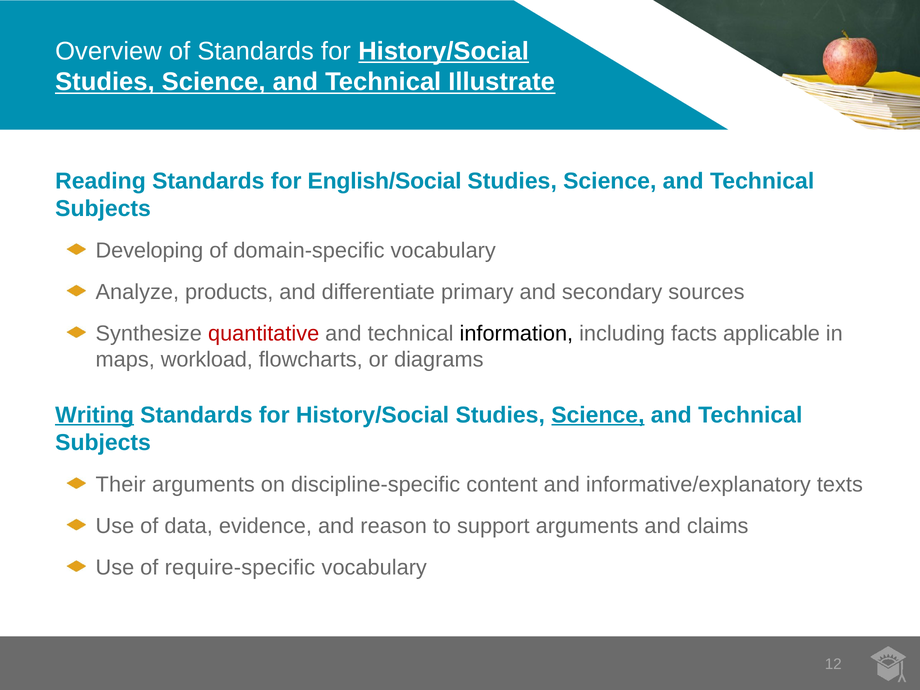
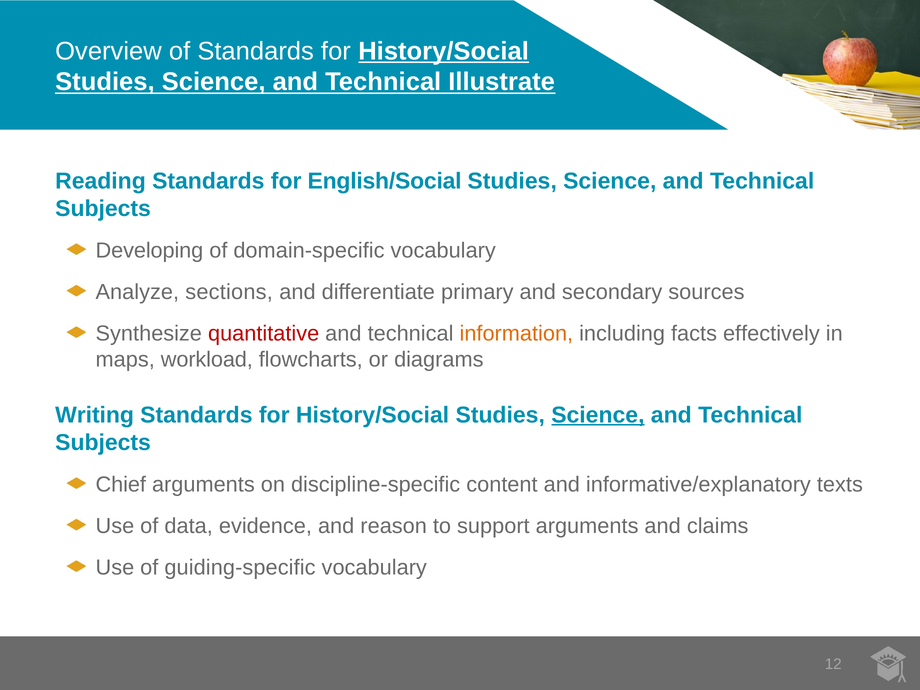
products: products -> sections (229, 292)
information colour: black -> orange (516, 334)
applicable: applicable -> effectively (771, 334)
Writing underline: present -> none (95, 415)
Their: Their -> Chief (121, 485)
require-specific: require-specific -> guiding-specific (240, 568)
